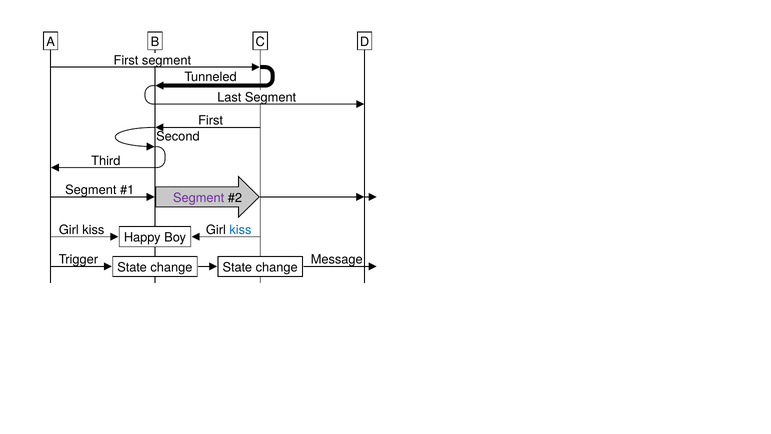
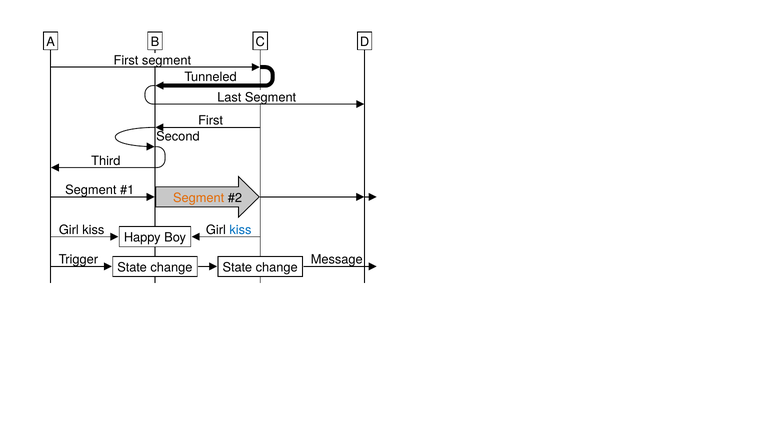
Segment colour: purple -> orange (199, 198)
